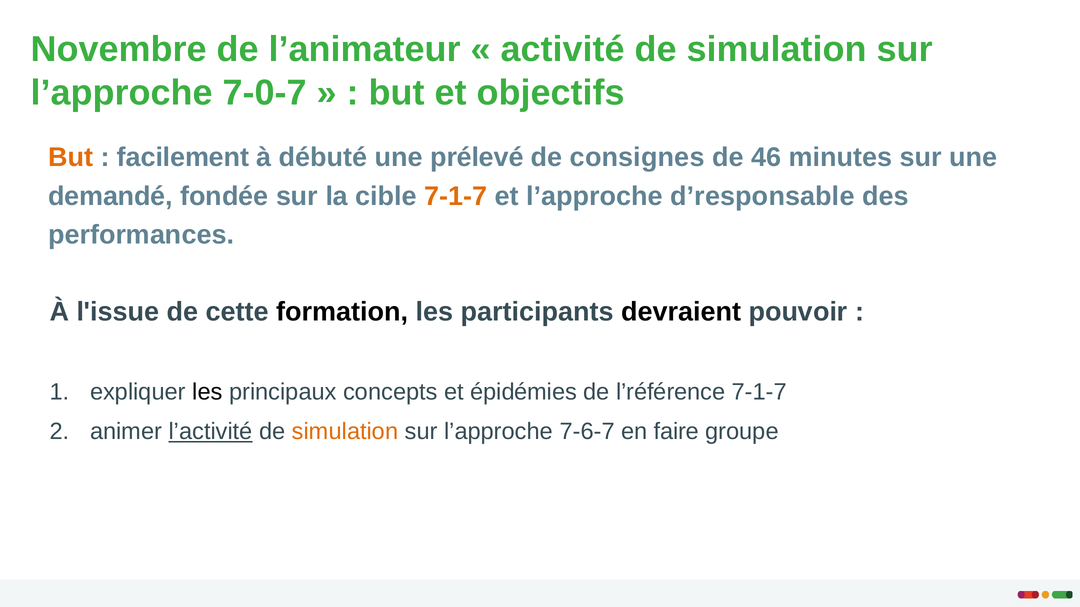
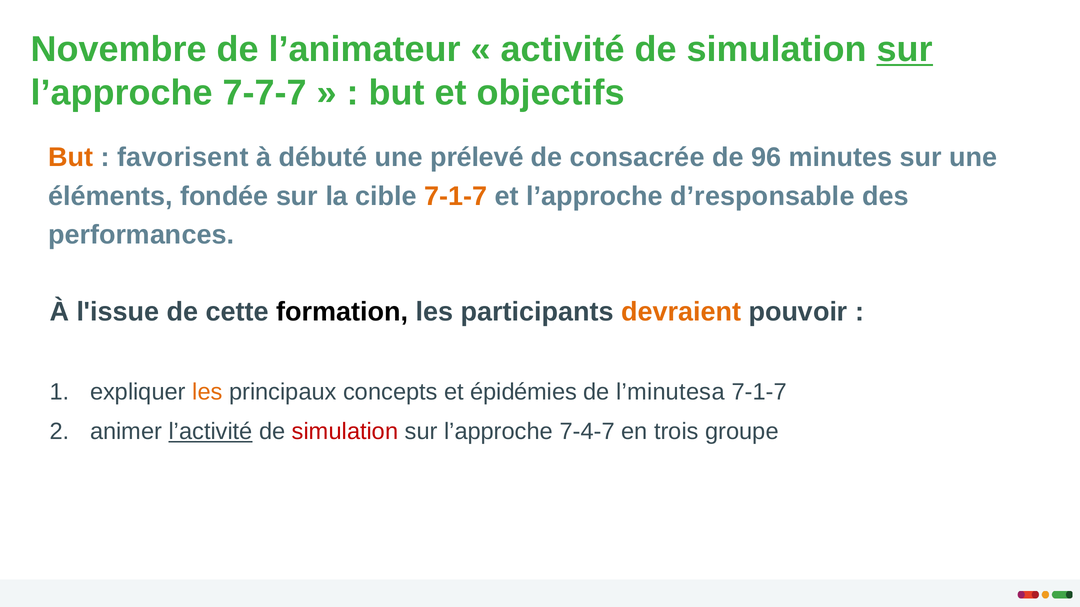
sur underline: none -> present (905, 50)
7-0-7: 7-0-7 -> 7-7-7 (265, 93)
facilement: facilement -> favorisent (183, 158)
consignes: consignes -> consacrée (637, 158)
46: 46 -> 96 (766, 158)
demandé: demandé -> éléments (110, 196)
devraient colour: black -> orange (681, 312)
les colour: black -> orange (207, 392)
l’référence: l’référence -> l’minutesa (670, 392)
simulation colour: orange -> red (345, 432)
7-6-7: 7-6-7 -> 7-4-7 (587, 432)
faire: faire -> trois (676, 432)
